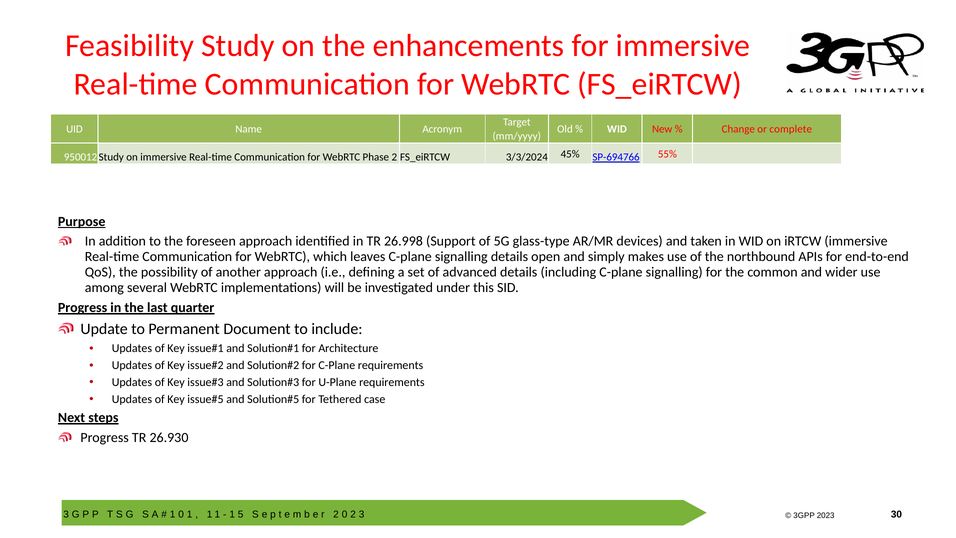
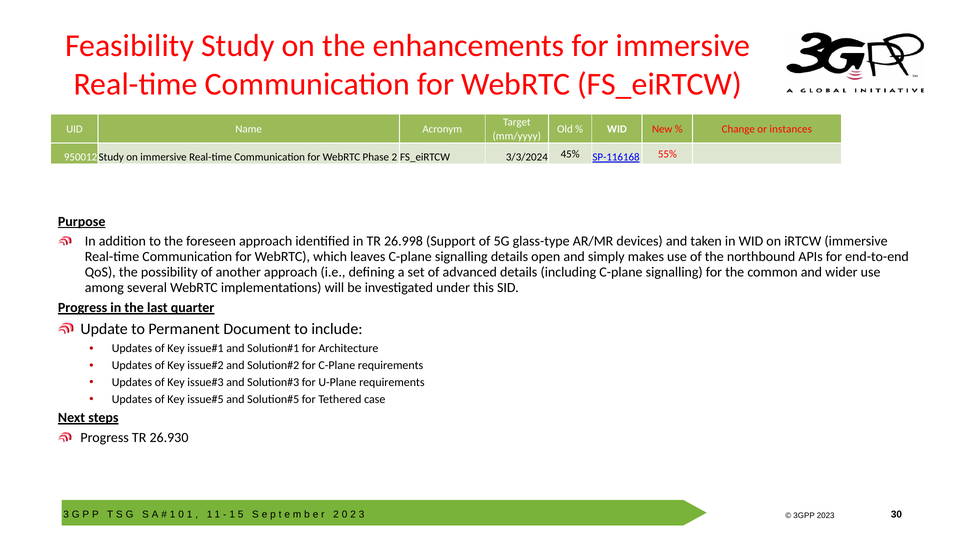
complete: complete -> instances (791, 129)
SP-694766: SP-694766 -> SP-116168 (616, 157)
